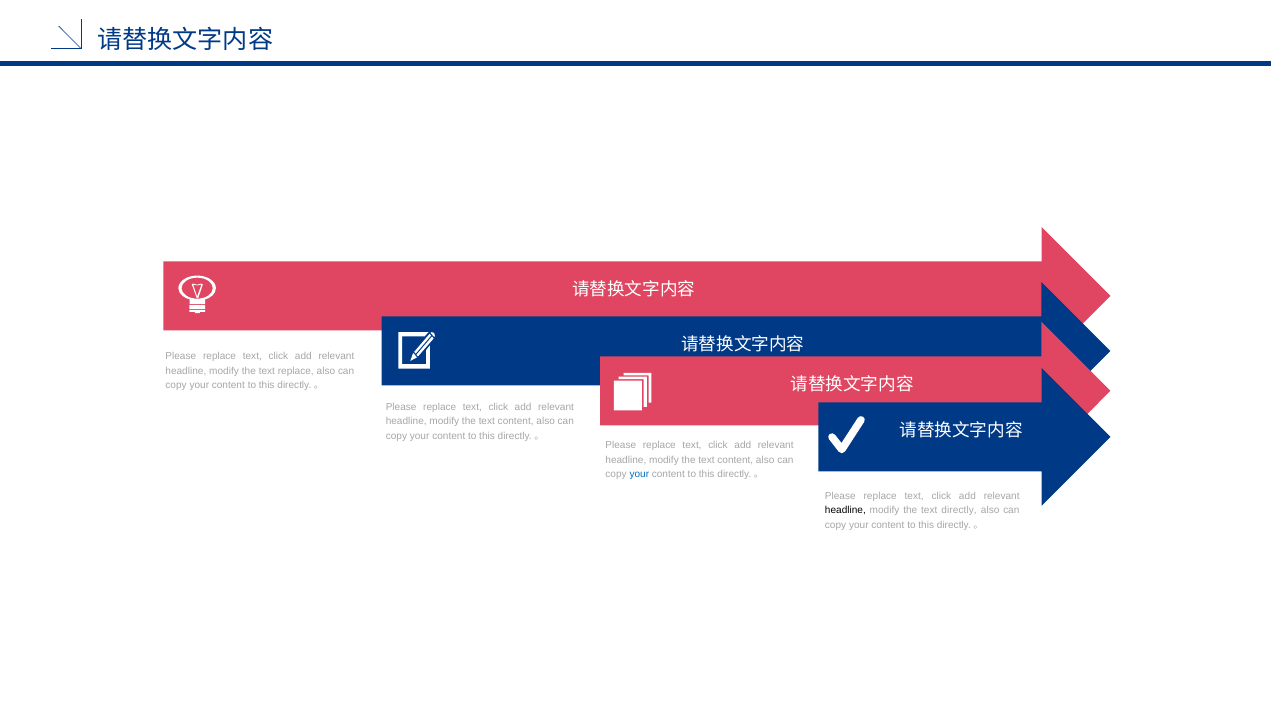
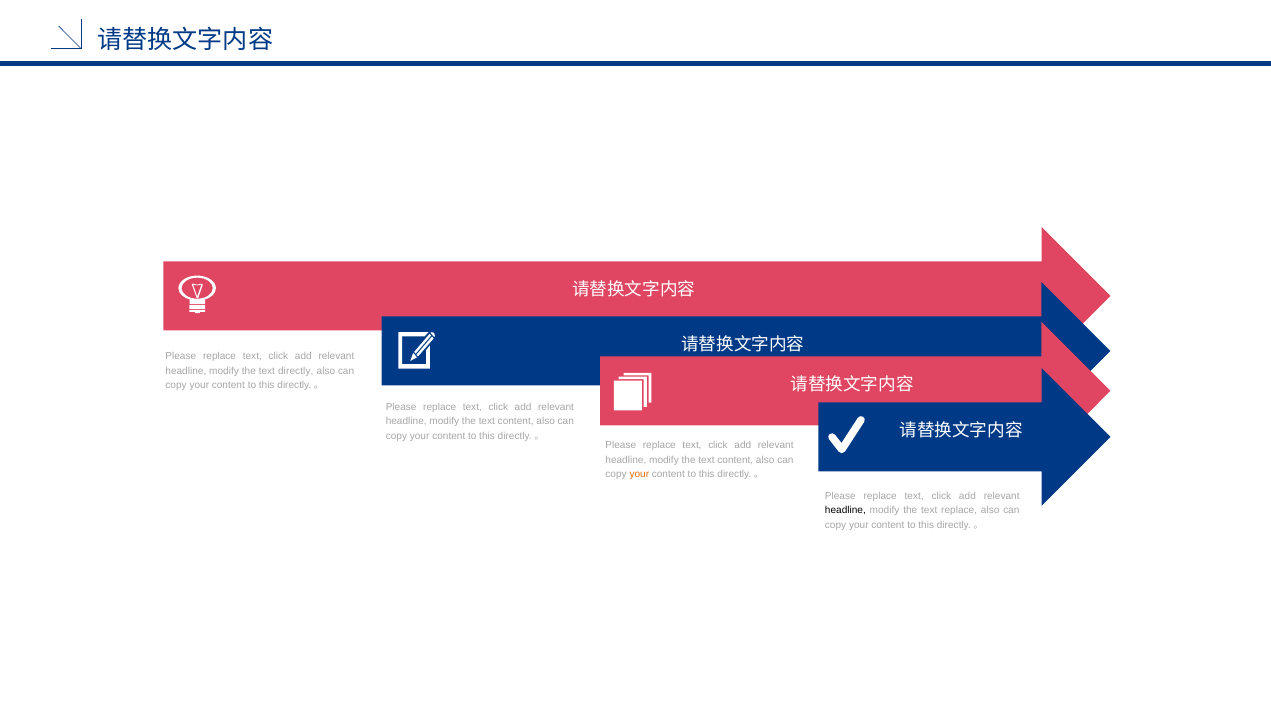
text replace: replace -> directly (296, 371)
your colour: blue -> orange (639, 474)
text directly: directly -> replace (959, 510)
